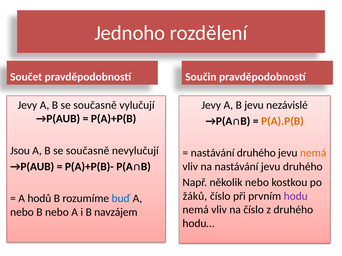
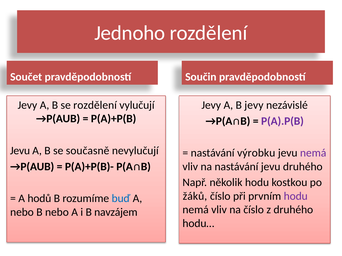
současně: současně -> rozdělení (95, 105)
B jevu: jevu -> jevy (254, 105)
P(A).P(B colour: orange -> purple (282, 121)
Jsou: Jsou -> Jevu (20, 151)
nastávání druhého: druhého -> výrobku (256, 153)
nemá colour: orange -> purple (313, 153)
několik nebo: nebo -> hodu (257, 183)
